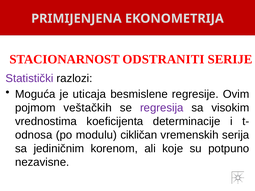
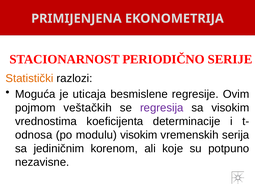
ODSTRANITI: ODSTRANITI -> PERIODIČNO (164, 59)
Statistički colour: purple -> orange (29, 78)
modulu cikličan: cikličan -> visokim (139, 135)
